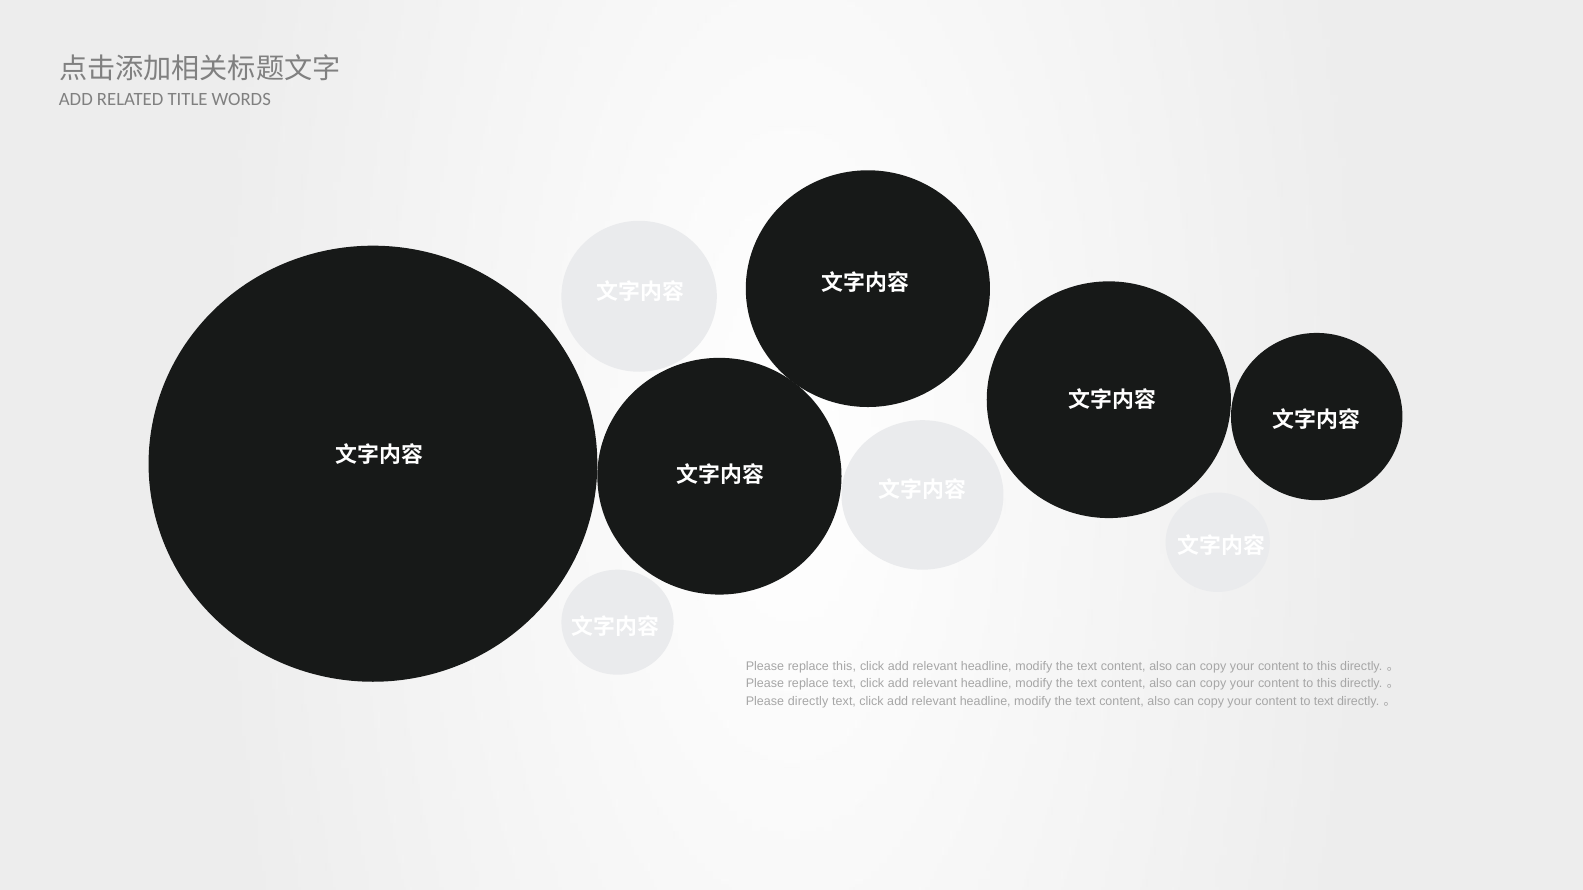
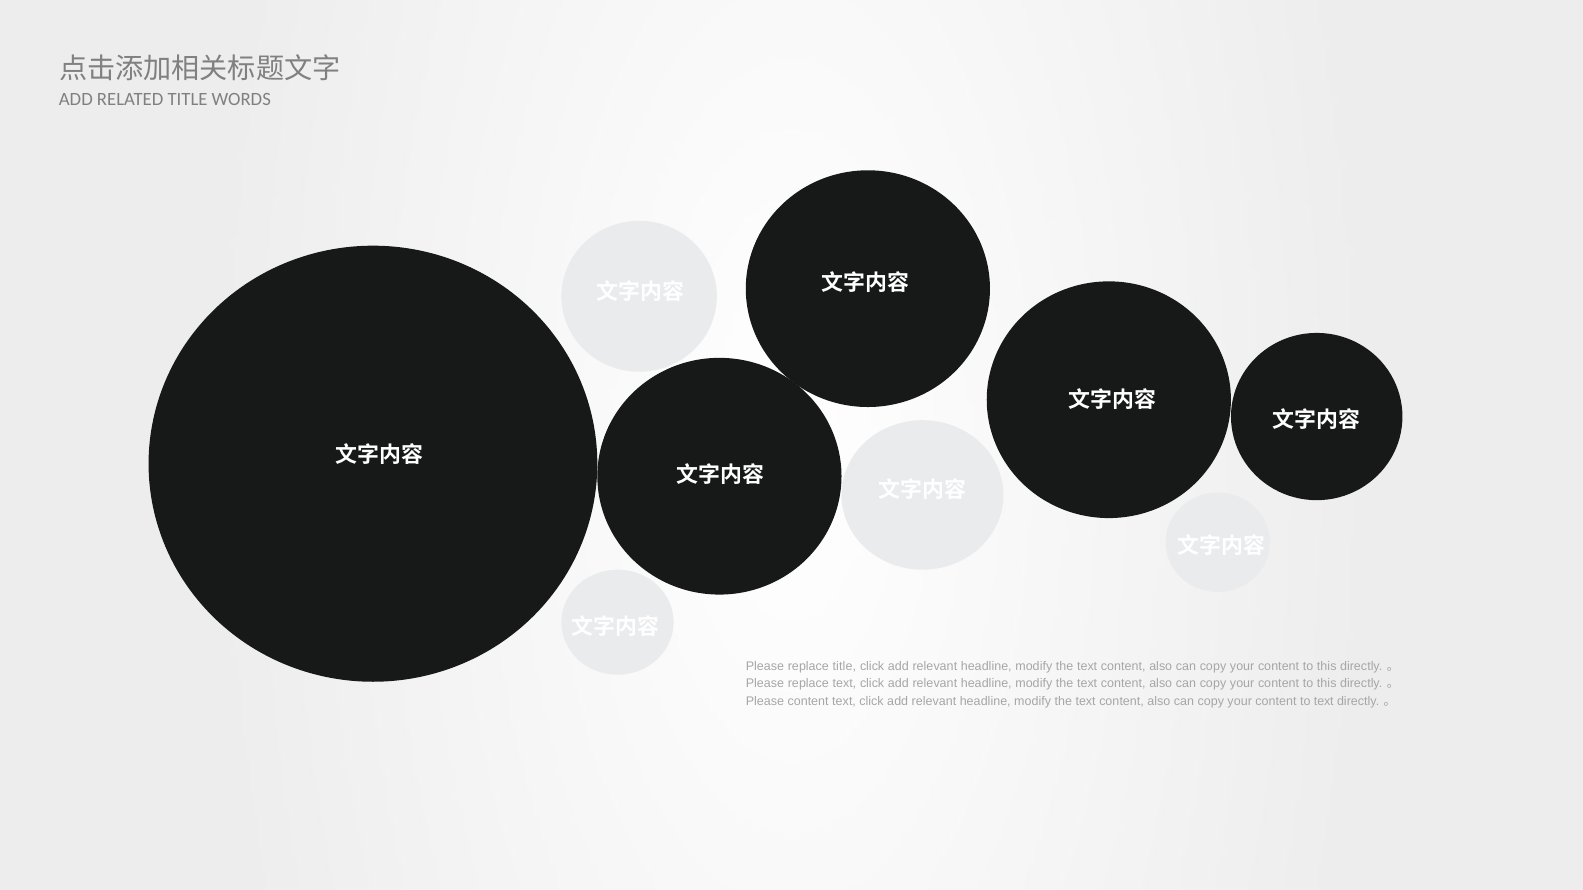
replace this: this -> title (844, 666)
Please directly: directly -> content (808, 702)
